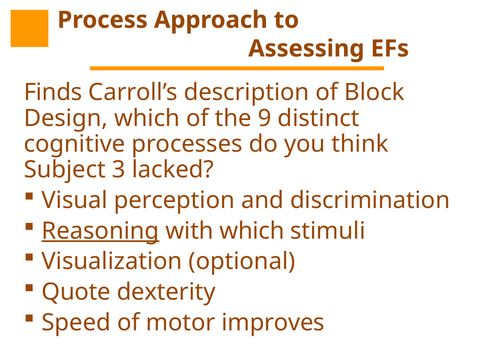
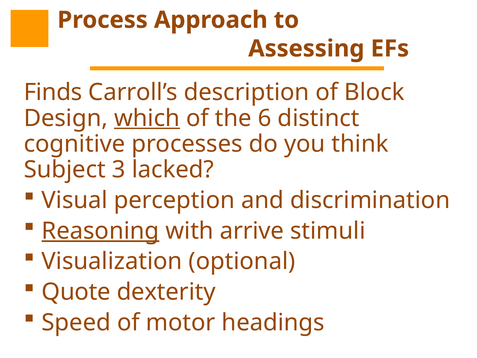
which underline: none -> present (147, 118)
9: 9 -> 6 (265, 118)
with which: which -> arrive (252, 231)
improves: improves -> headings (273, 322)
